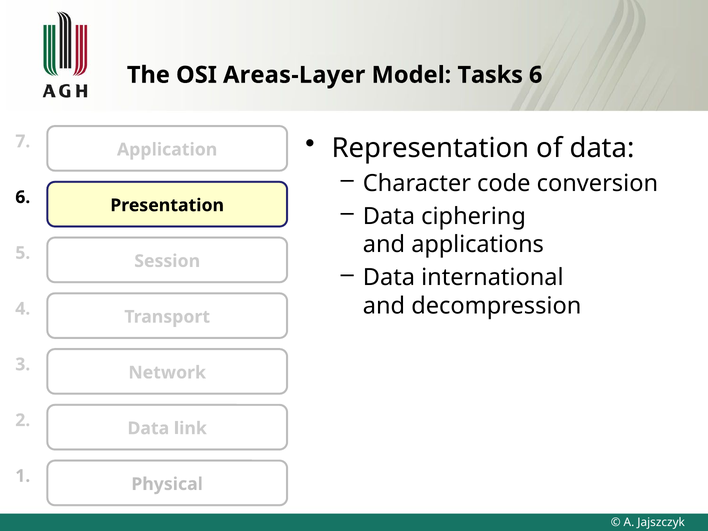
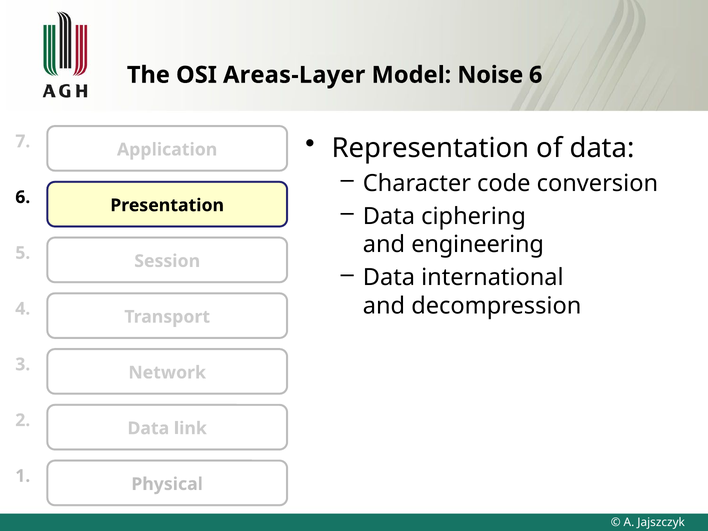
Tasks: Tasks -> Noise (490, 75)
applications: applications -> engineering (478, 245)
